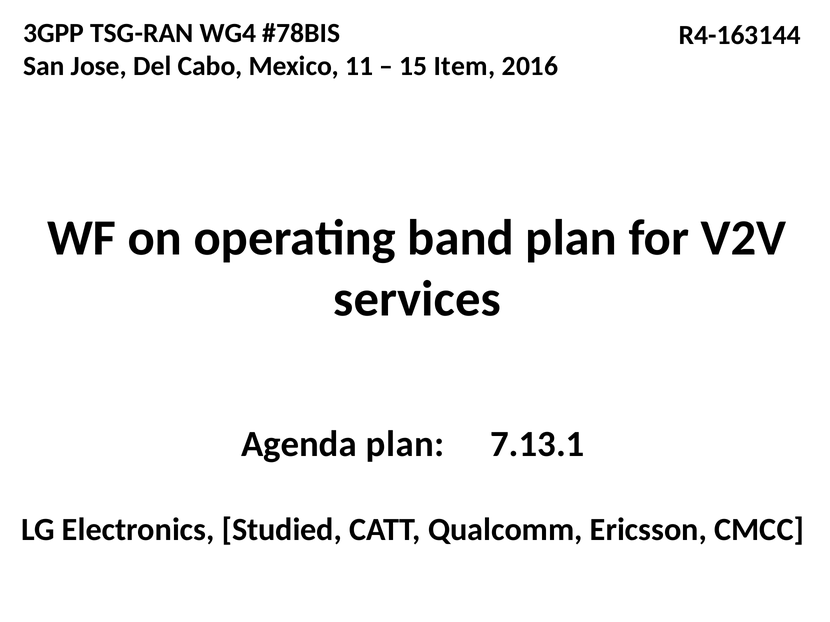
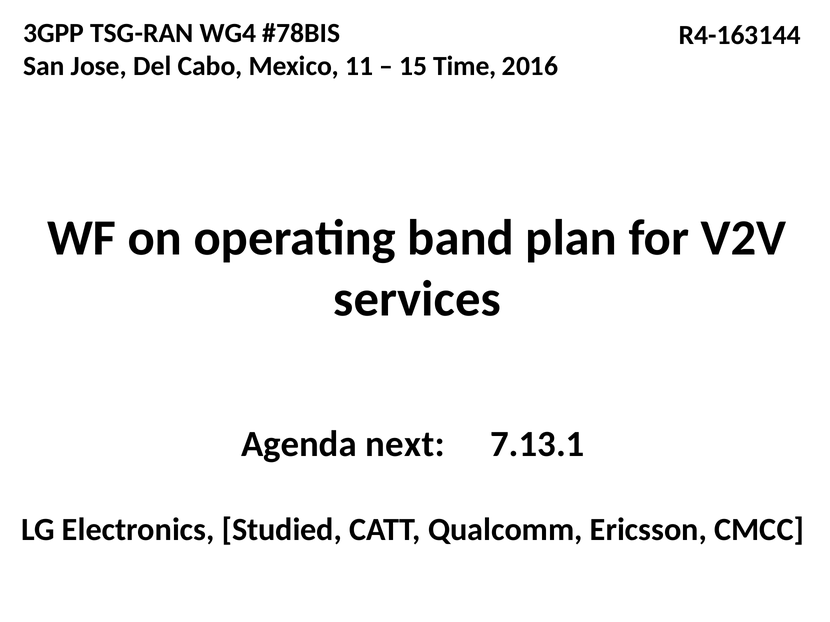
Item: Item -> Time (465, 66)
Agenda plan: plan -> next (405, 445)
